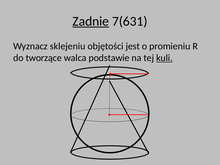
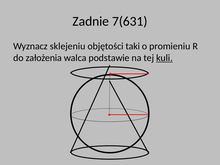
Zadnie underline: present -> none (91, 21)
jest: jest -> taki (133, 46)
tworzące: tworzące -> założenia (44, 58)
